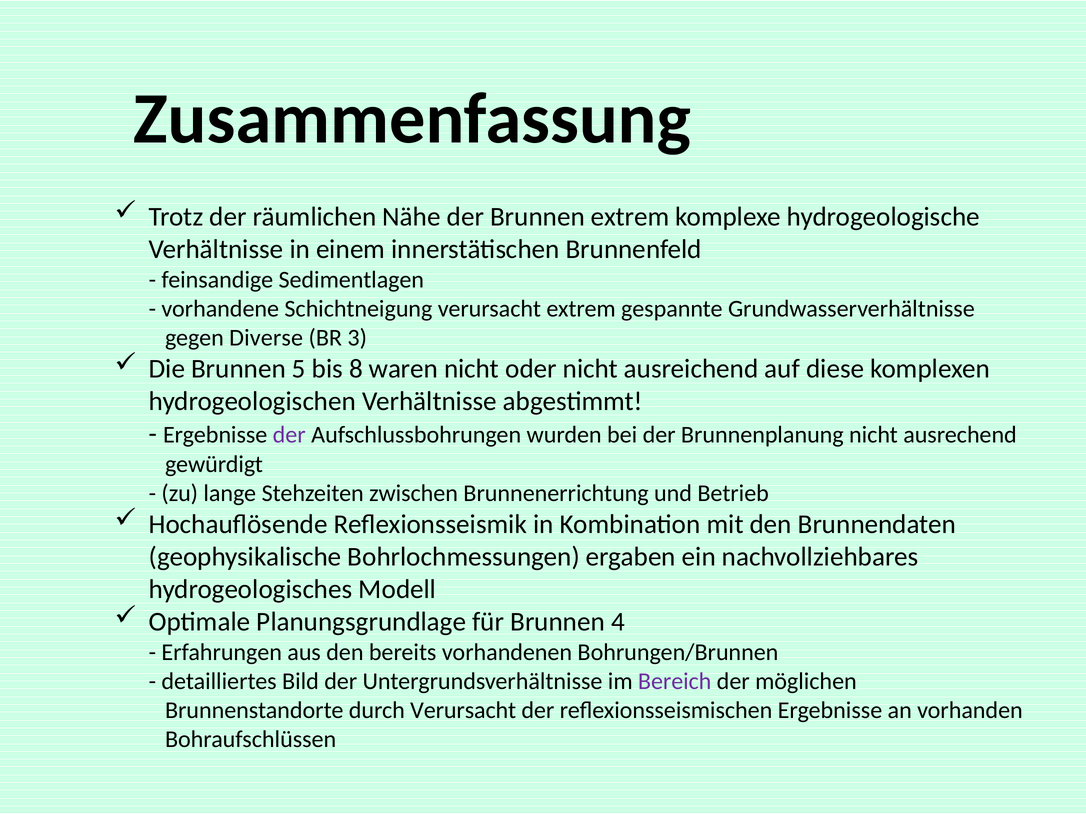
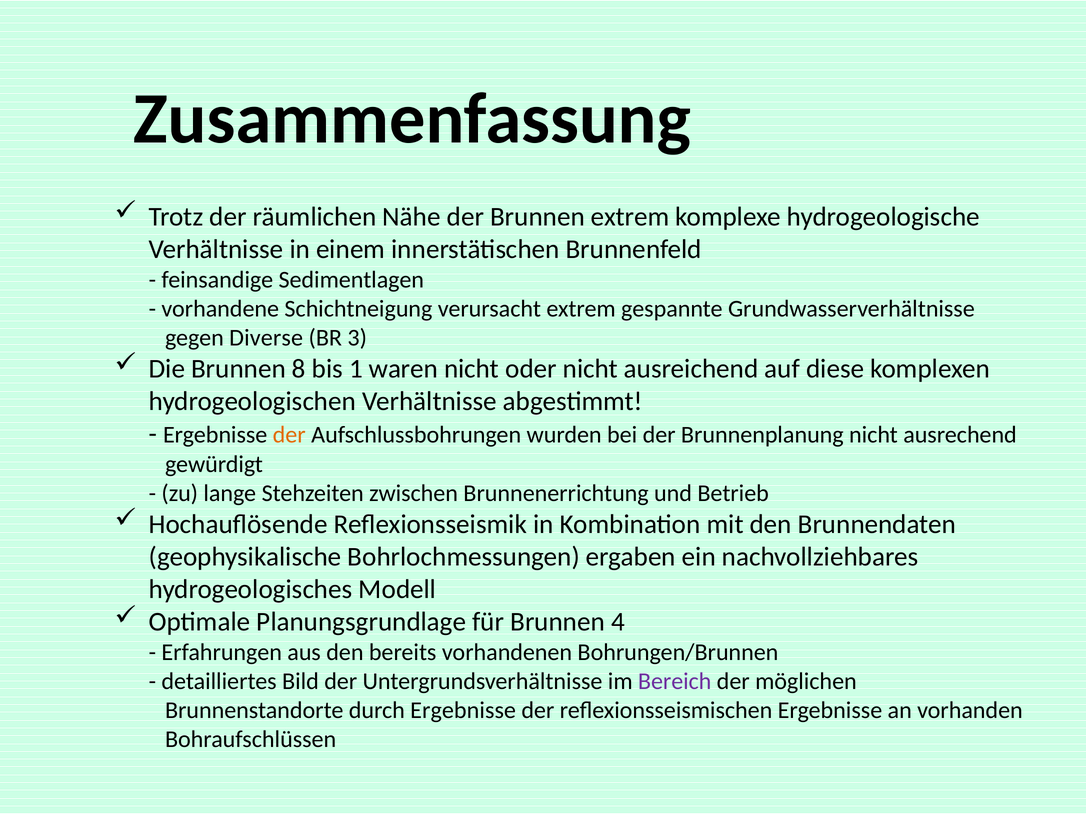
5: 5 -> 8 (299, 369)
8: 8 -> 1 (356, 369)
der colour: purple -> orange (289, 435)
durch Verursacht: Verursacht -> Ergebnisse (463, 711)
